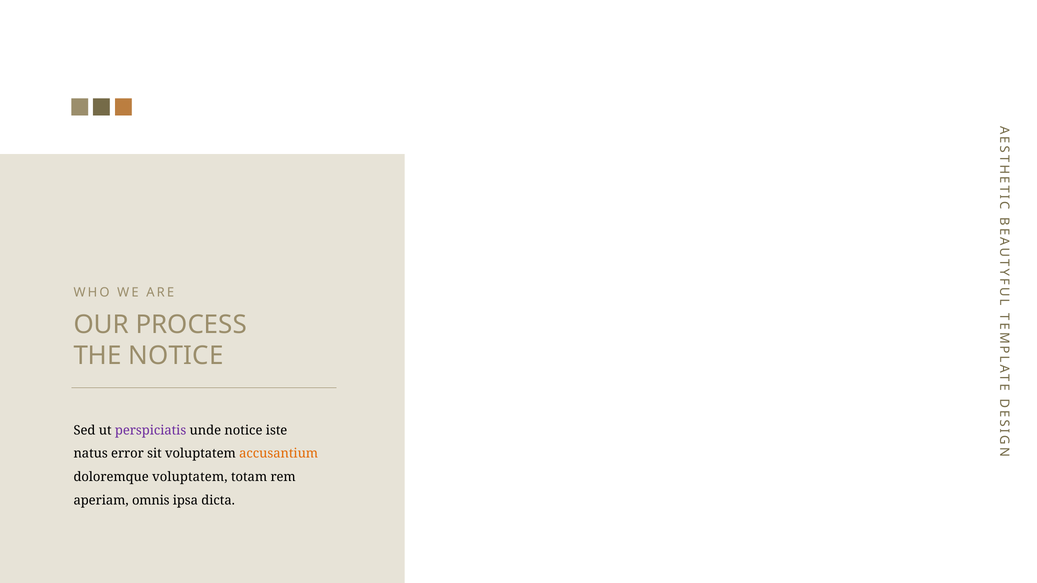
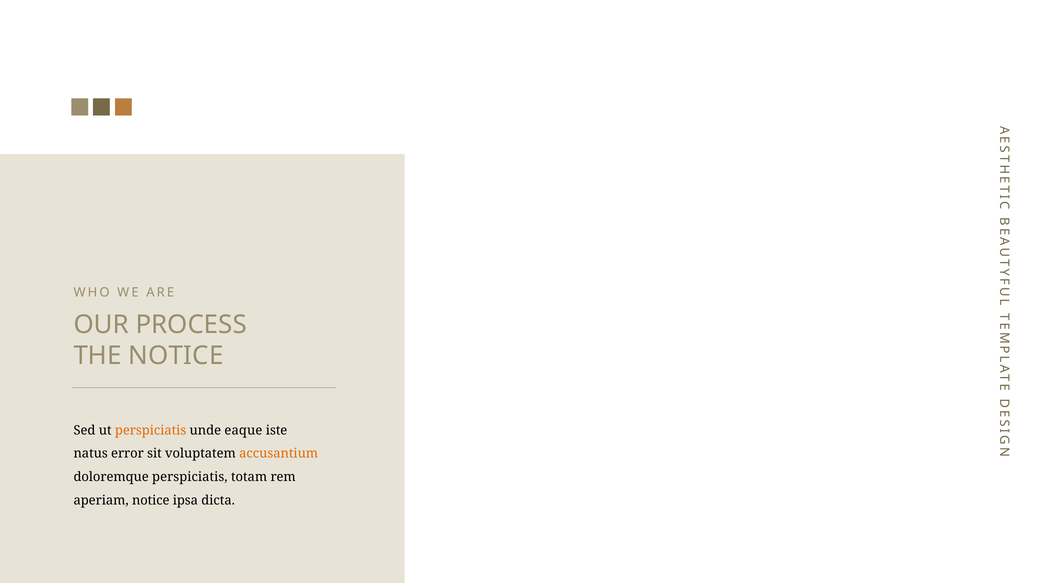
perspiciatis colour: purple -> orange (151, 431)
unde notice: notice -> eaque (243, 431)
doloremque voluptatem: voluptatem -> perspiciatis (190, 477)
aperiam omnis: omnis -> notice (151, 501)
